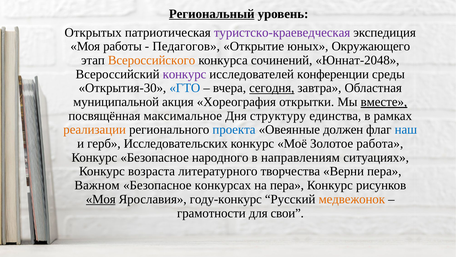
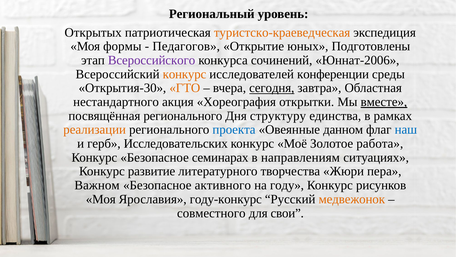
Региональный underline: present -> none (212, 14)
туристско-краеведческая colour: purple -> orange (282, 32)
работы: работы -> формы (122, 46)
Окружающего: Окружающего -> Подготовлены (371, 46)
Всероссийского colour: orange -> purple (152, 60)
Юннат-2048: Юннат-2048 -> Юннат-2006 (357, 60)
конкурс colour: purple -> orange (185, 74)
ГТО colour: blue -> orange (185, 88)
муниципальной: муниципальной -> нестандартного (116, 102)
посвящённая максимальное: максимальное -> регионального (183, 116)
должен: должен -> данном (343, 129)
народного: народного -> семинарах (220, 157)
возраста: возраста -> развитие (152, 171)
Верни: Верни -> Жюри (344, 171)
конкурсах: конкурсах -> активного (223, 185)
на пера: пера -> году (287, 185)
Моя underline: present -> none (101, 199)
грамотности: грамотности -> совместного (211, 213)
